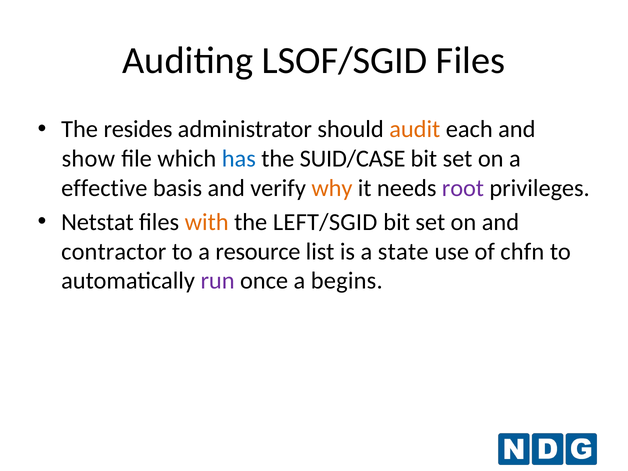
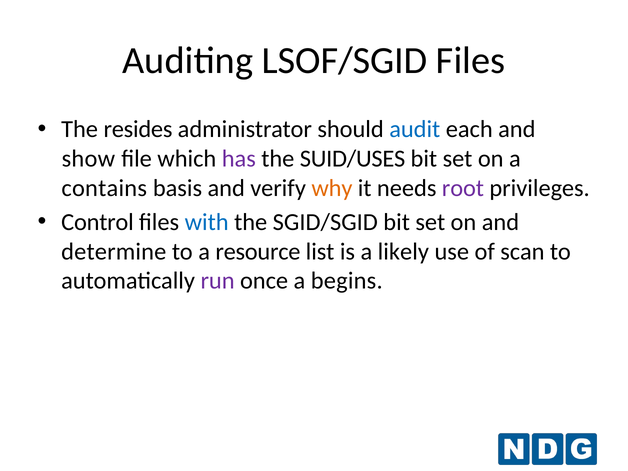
audit colour: orange -> blue (415, 129)
has colour: blue -> purple (239, 159)
SUID/CASE: SUID/CASE -> SUID/USES (353, 159)
effective: effective -> contains (104, 188)
Netstat: Netstat -> Control (97, 222)
with colour: orange -> blue (207, 222)
LEFT/SGID: LEFT/SGID -> SGID/SGID (325, 222)
contractor: contractor -> determine (114, 252)
state: state -> likely (403, 252)
chfn: chfn -> scan (522, 252)
